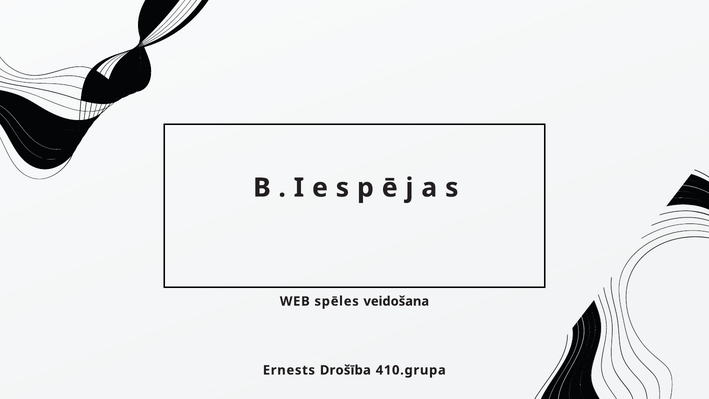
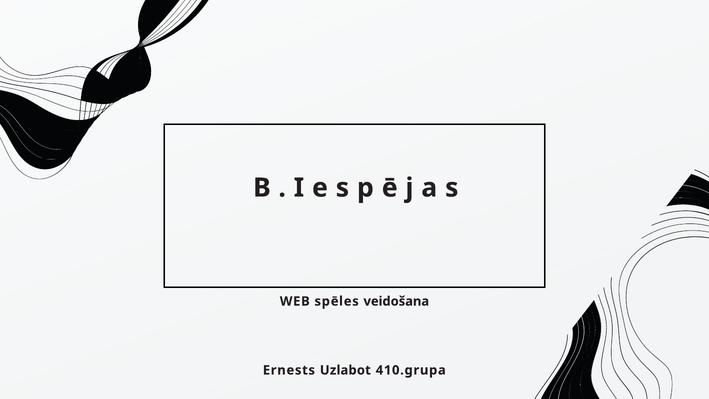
Drošība: Drošība -> Uzlabot (345, 370)
